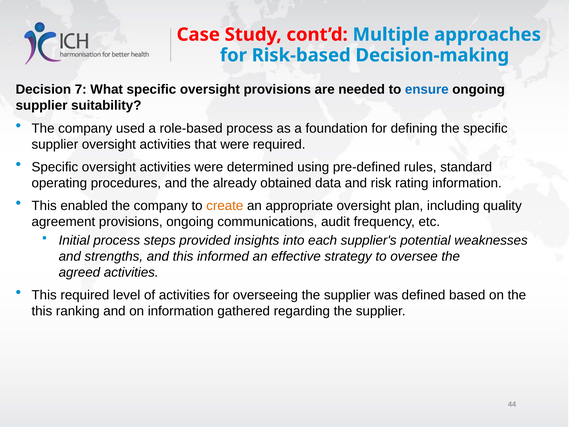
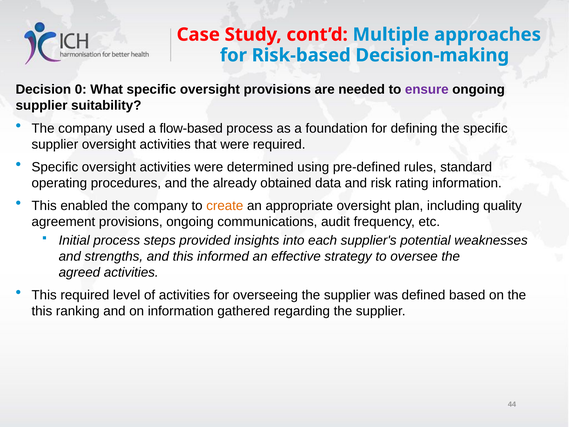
7: 7 -> 0 (81, 90)
ensure colour: blue -> purple (427, 90)
role-based: role-based -> flow-based (191, 128)
